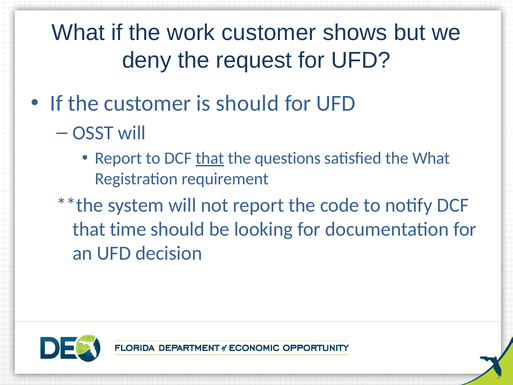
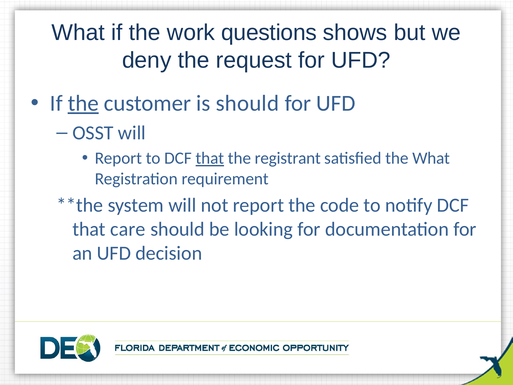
work customer: customer -> questions (269, 33)
the underline: none -> present (83, 103)
questions: questions -> registrant (288, 158)
time: time -> care (128, 229)
